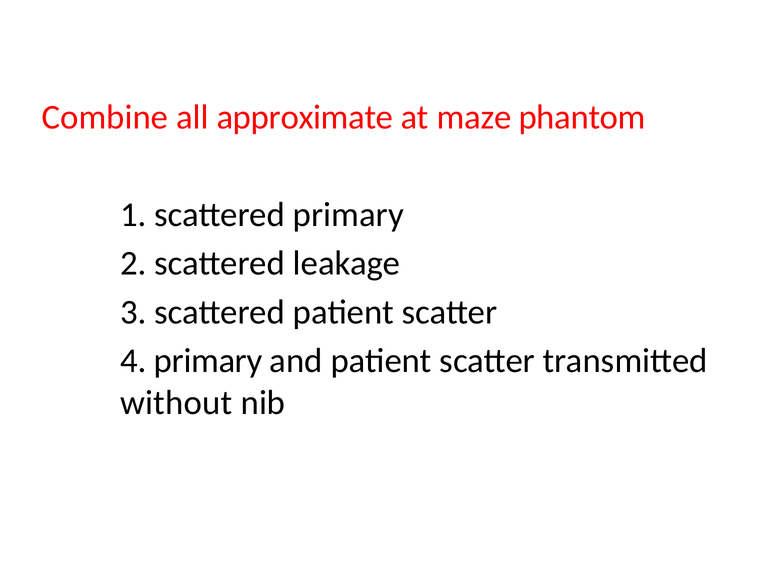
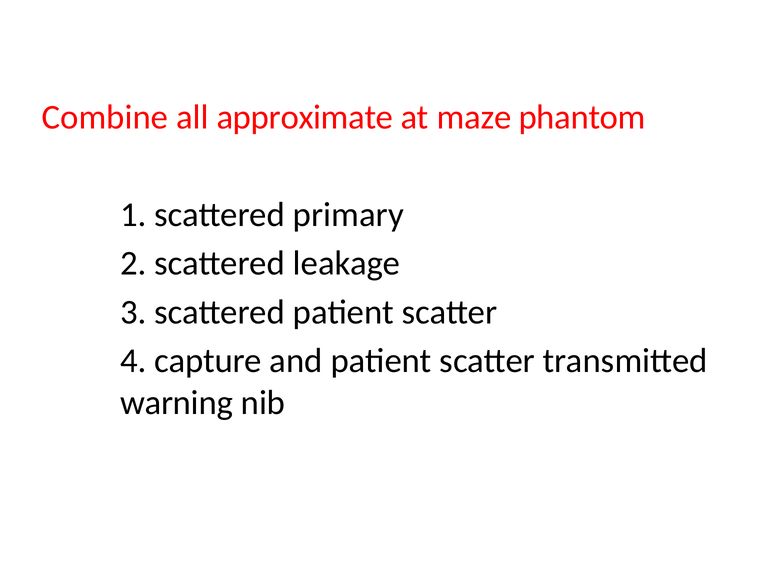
4 primary: primary -> capture (208, 361)
without: without -> warning (177, 403)
